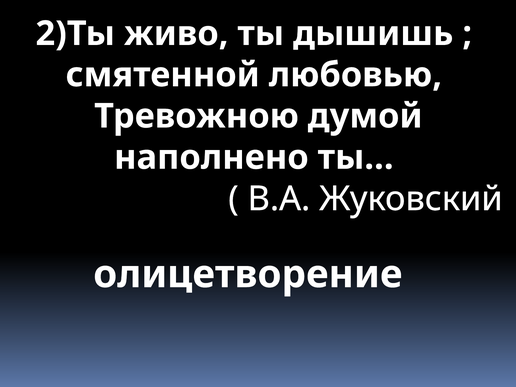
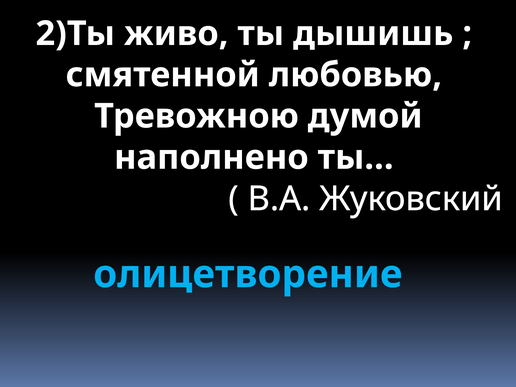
олицетворение colour: white -> light blue (248, 274)
